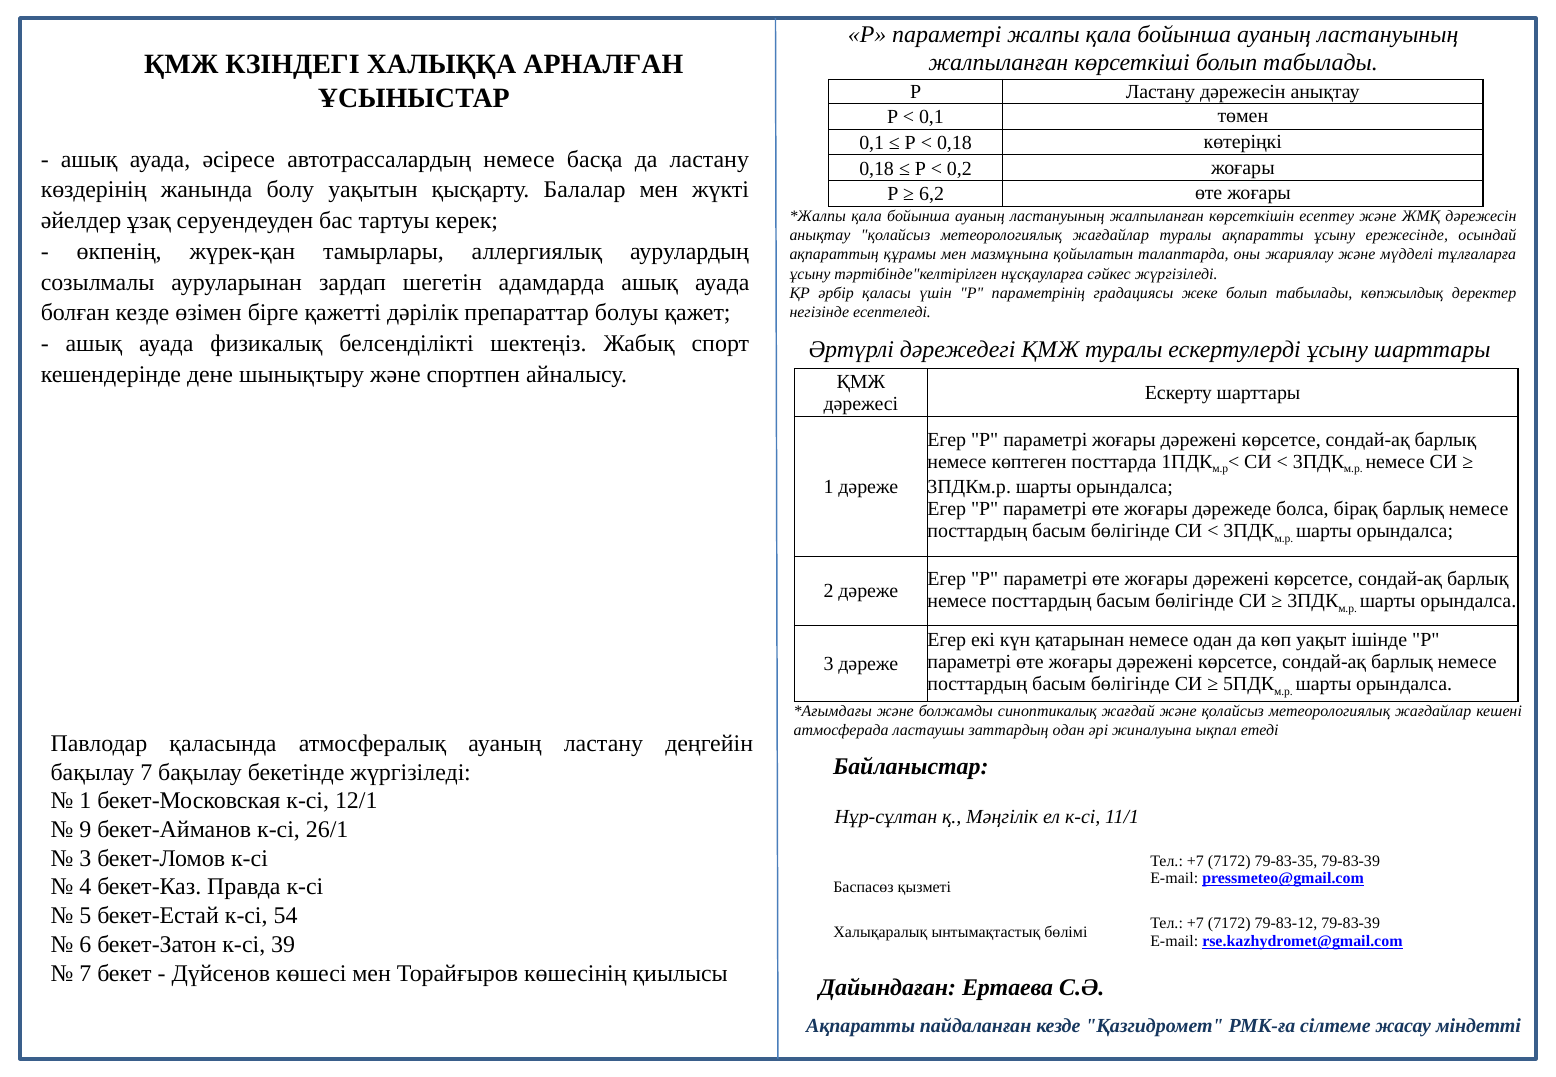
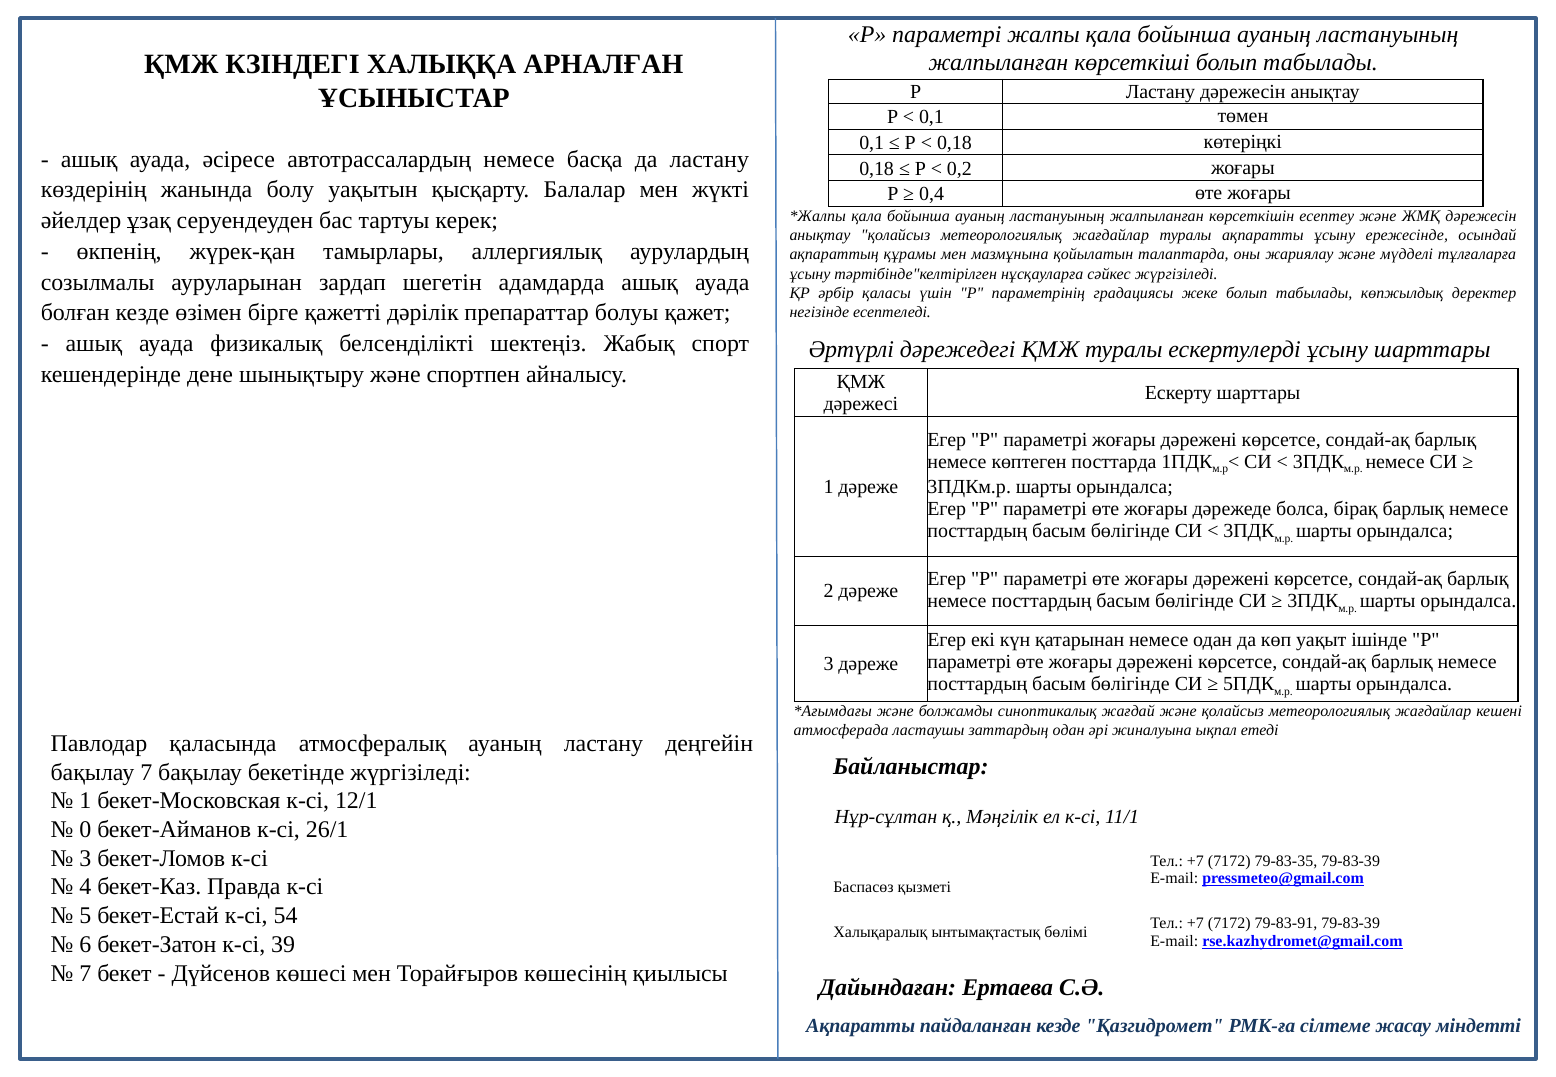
6,2: 6,2 -> 0,4 (932, 194)
9: 9 -> 0 (85, 830)
79-83-12: 79-83-12 -> 79-83-91 (1286, 923)
